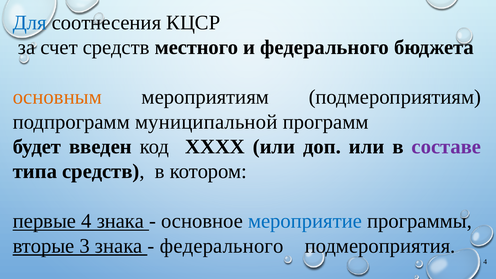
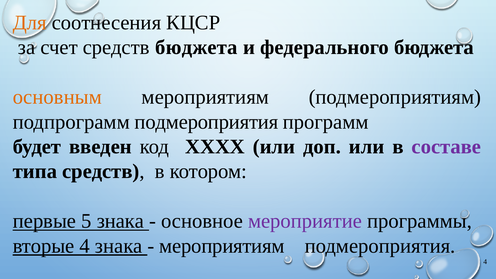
Для colour: blue -> orange (30, 23)
средств местного: местного -> бюджета (196, 48)
подпрограмм муниципальной: муниципальной -> подмероприятия (206, 122)
первые 4: 4 -> 5 (86, 221)
мероприятие colour: blue -> purple (305, 221)
вторые 3: 3 -> 4 (85, 246)
федерального: федерального -> мероприятиям (222, 246)
